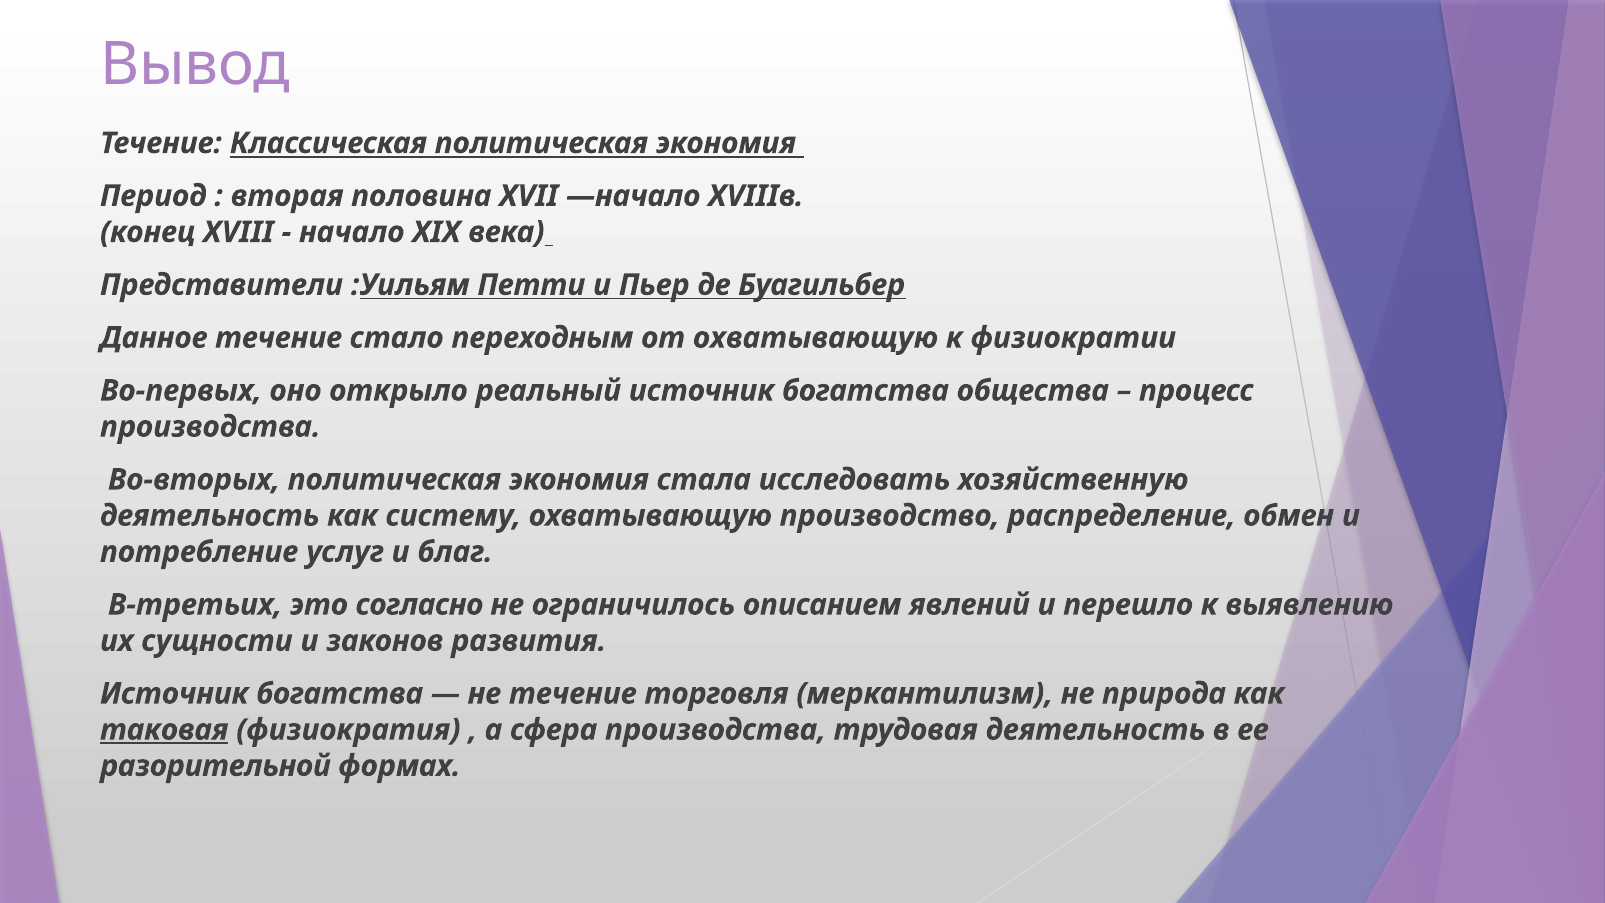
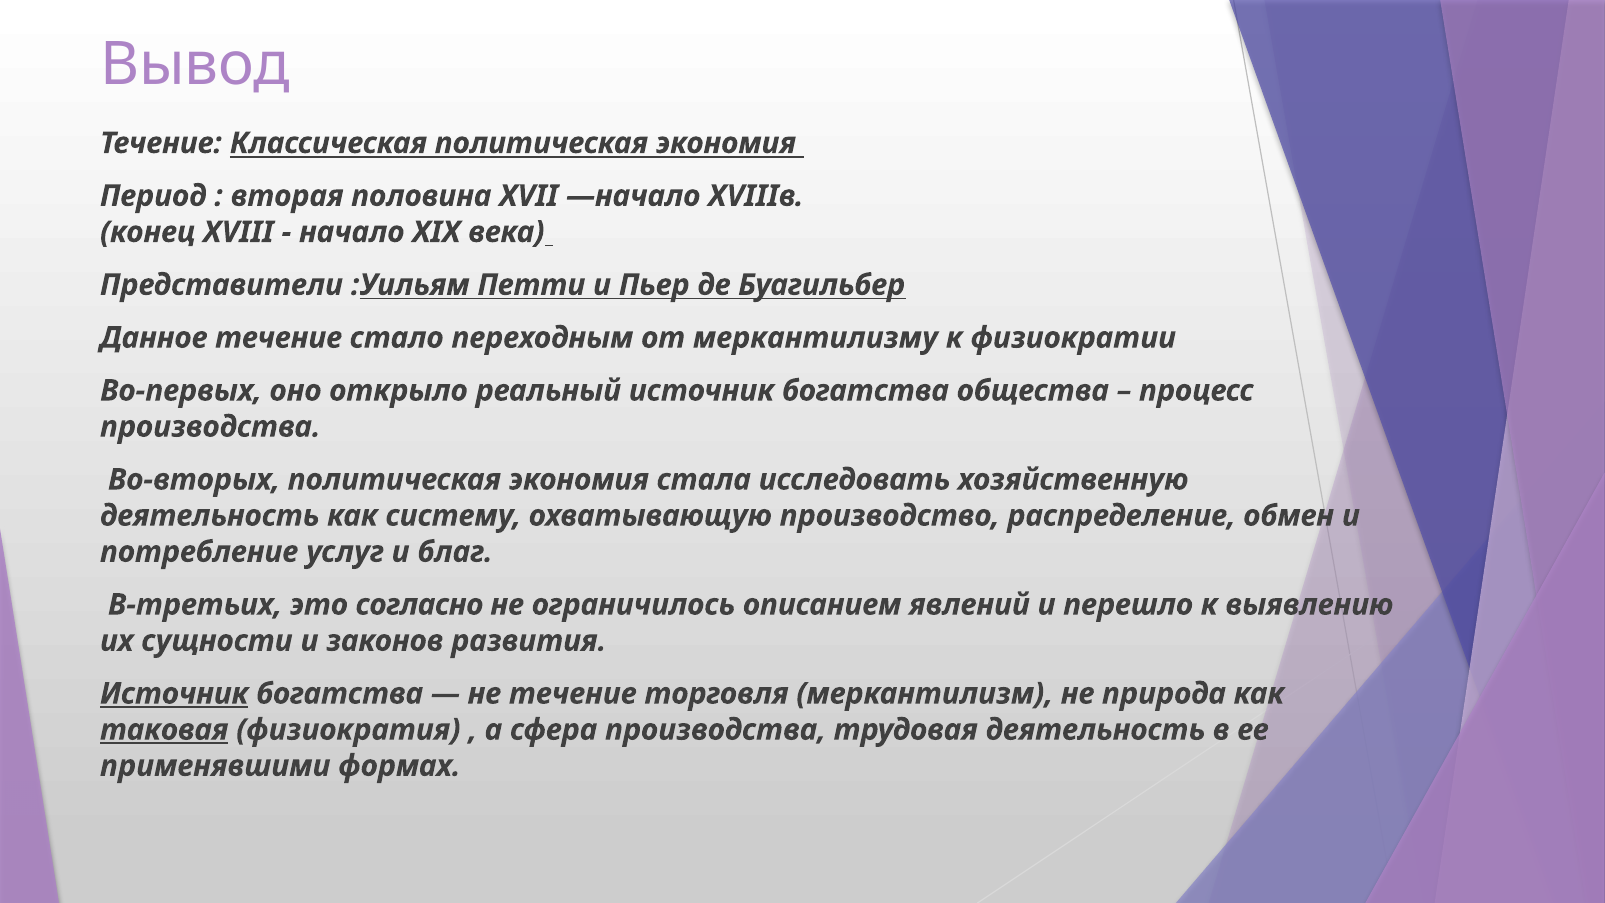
от охватывающую: охватывающую -> меркантилизму (816, 338)
Источник underline: none -> present (174, 694)
разорительной: разорительной -> применявшими (215, 766)
